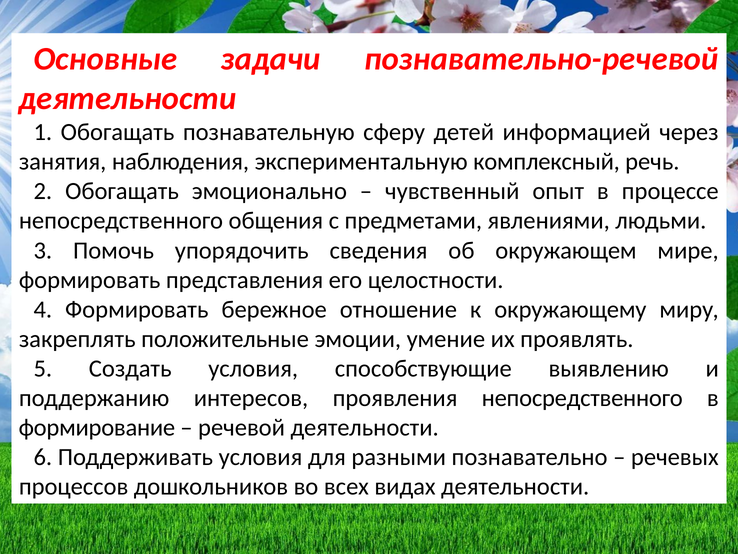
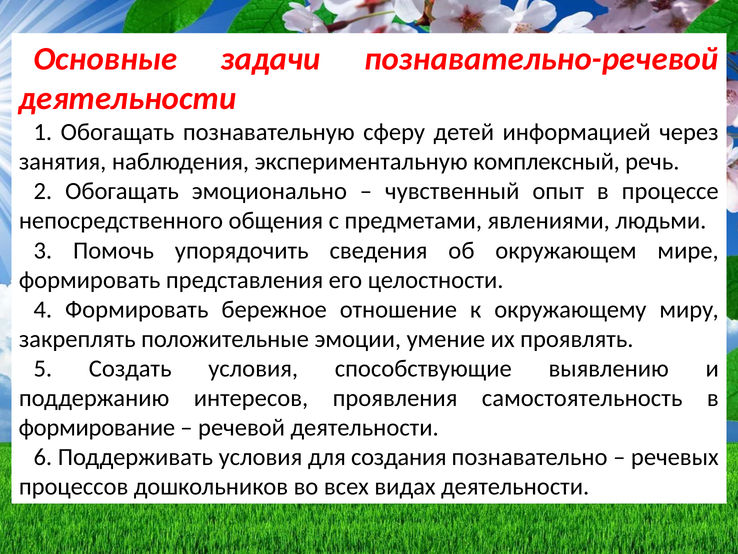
проявления непосредственного: непосредственного -> самостоятельность (582, 398)
разными: разными -> создания (399, 457)
